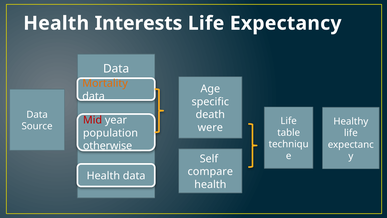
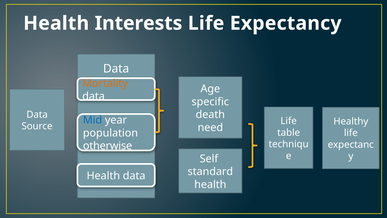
Mid colour: red -> blue (93, 120)
were: were -> need (210, 127)
compare: compare -> standard (210, 171)
